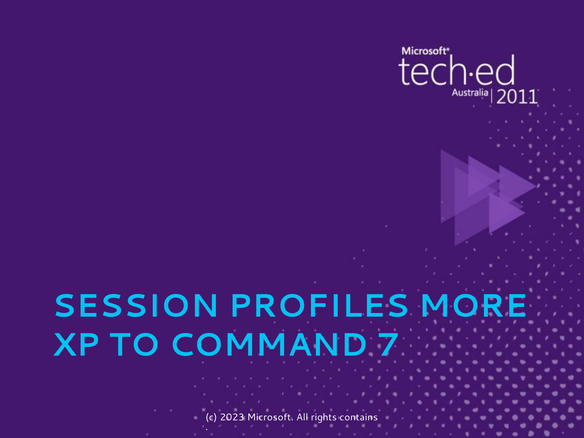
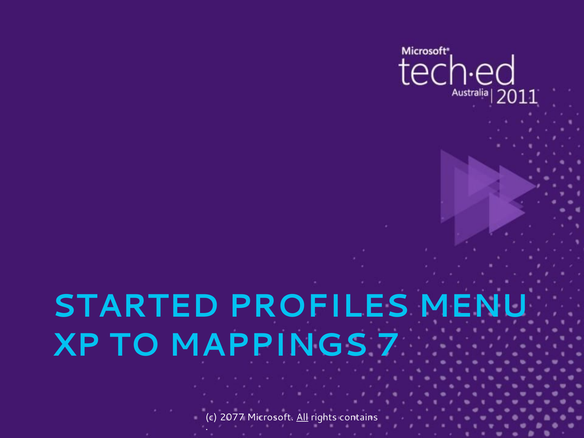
SESSION: SESSION -> STARTED (136, 306)
MORE: MORE -> MENU (473, 306)
COMMAND: COMMAND -> MAPPINGS (268, 345)
2023: 2023 -> 2077 (232, 417)
All underline: none -> present (302, 417)
